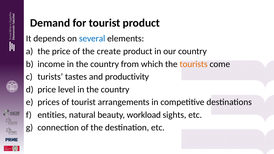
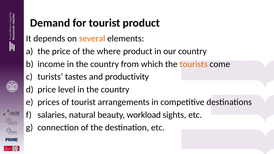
several colour: blue -> orange (92, 39)
create: create -> where (109, 51)
entities: entities -> salaries (52, 115)
